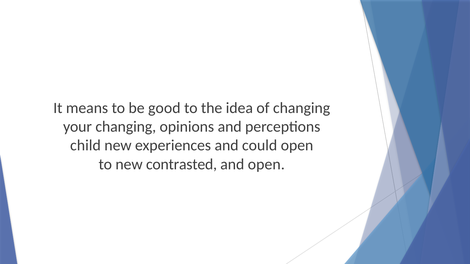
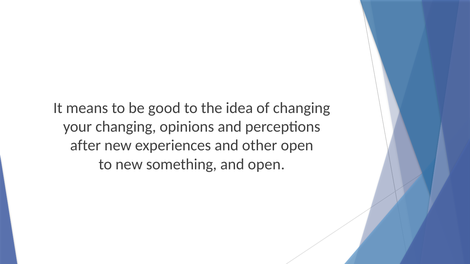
child: child -> after (86, 146)
could: could -> other (260, 146)
contrasted: contrasted -> something (181, 164)
